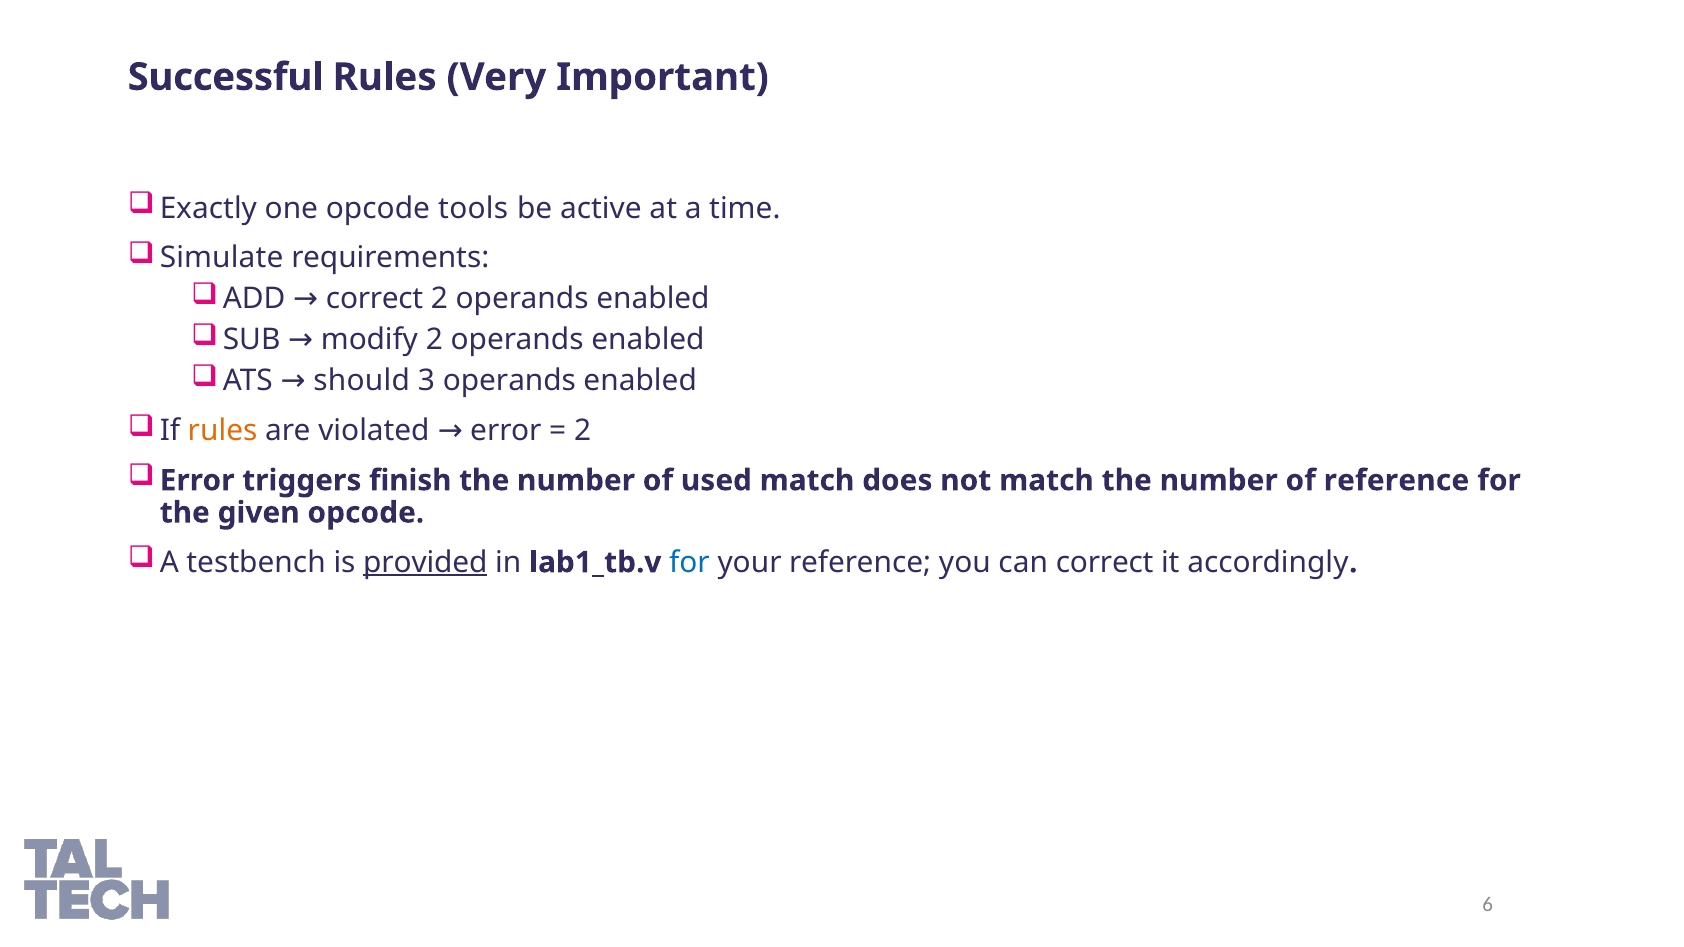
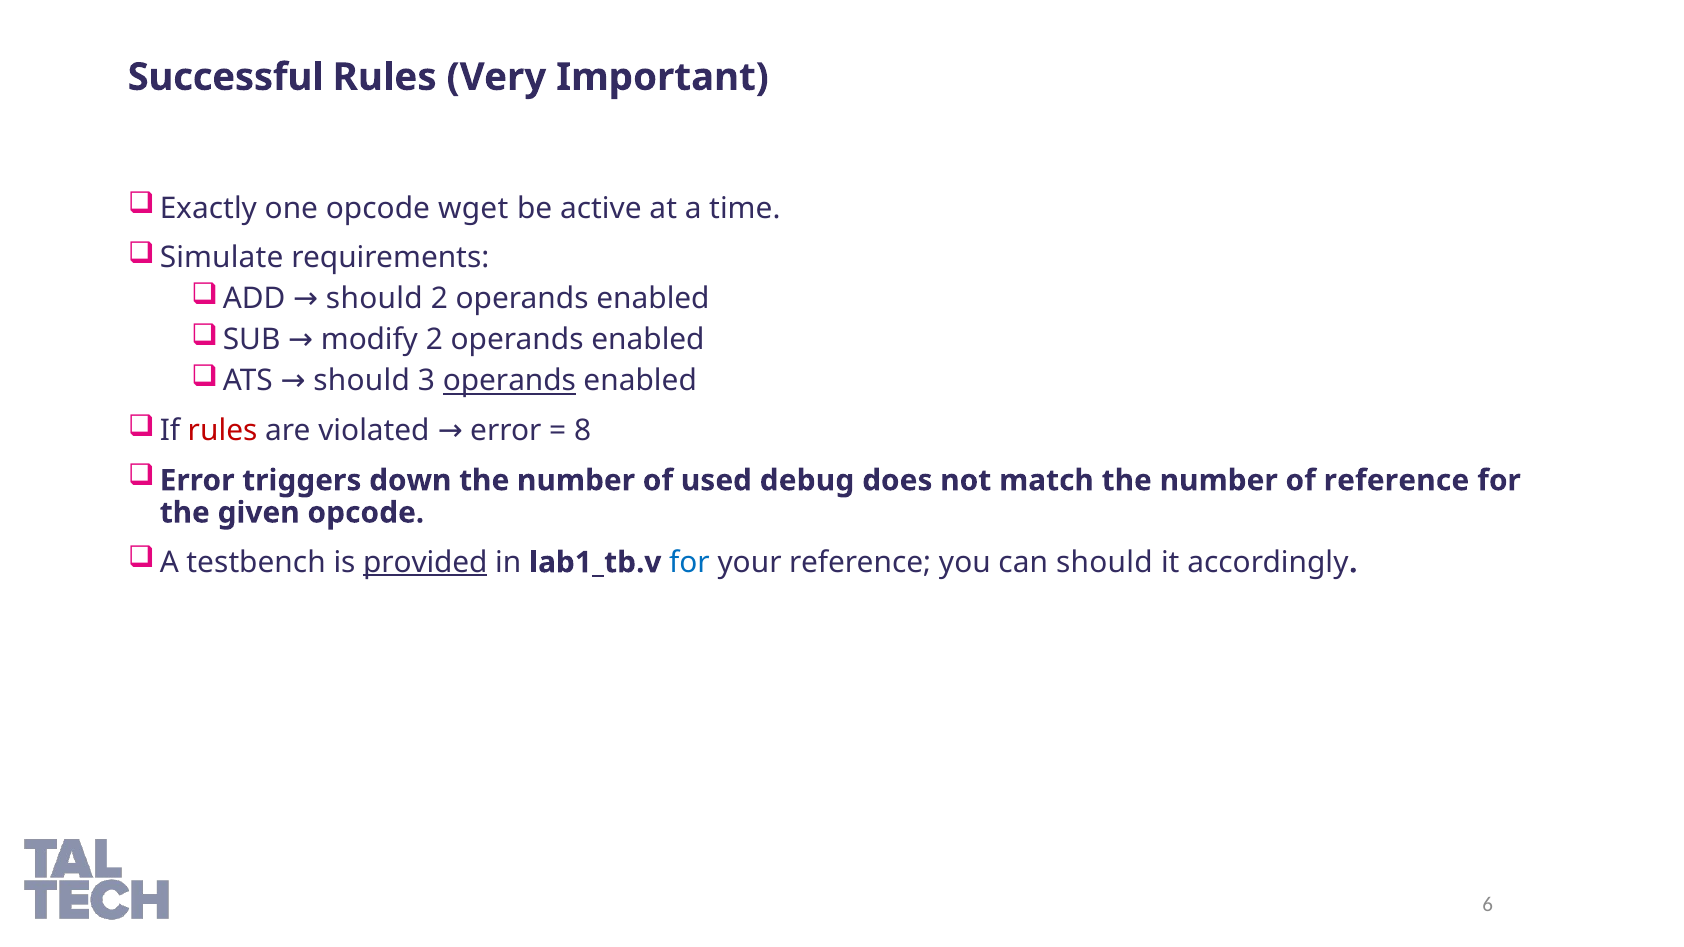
tools: tools -> wget (473, 208)
ADD correct: correct -> should (374, 299)
operands underline: none -> present (509, 381)
rules colour: orange -> red (223, 431)
2: 2 -> 8 (583, 431)
finish: finish -> down (410, 481)
used match: match -> debug (807, 481)
can correct: correct -> should (1104, 563)
